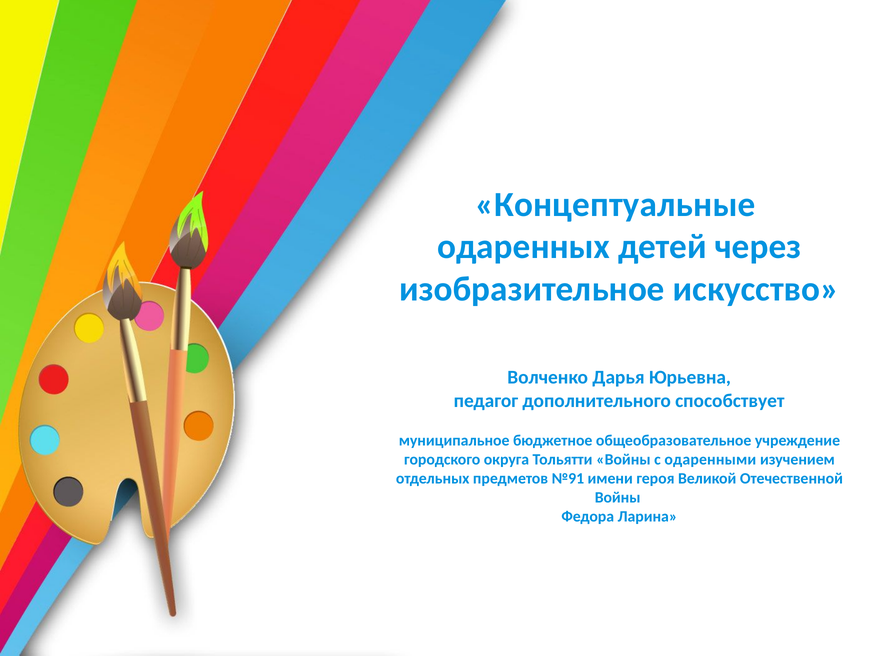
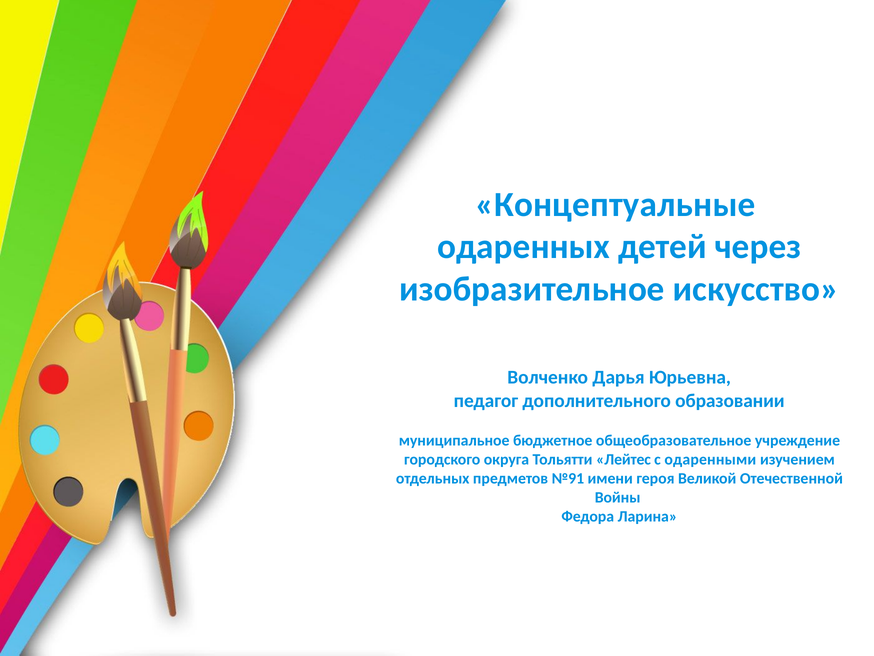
способствует: способствует -> образовании (730, 401)
Тольятти Войны: Войны -> Лейтес (623, 459)
